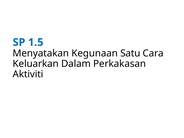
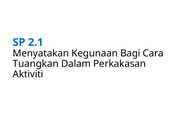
1.5: 1.5 -> 2.1 (36, 42)
Satu: Satu -> Bagi (130, 53)
Keluarkan: Keluarkan -> Tuangkan (36, 64)
